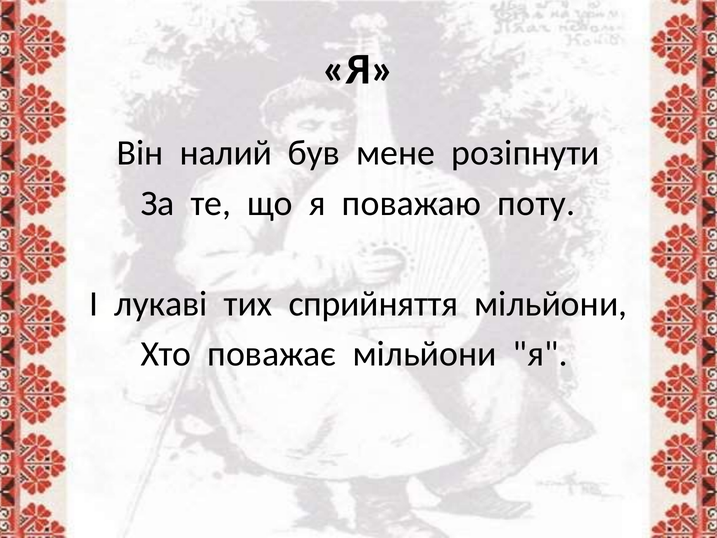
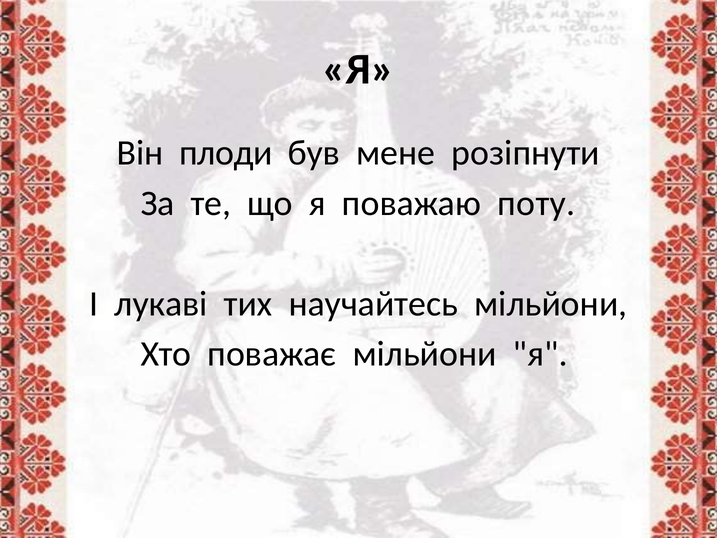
налий: налий -> плоди (226, 153)
сприйняття: сприйняття -> научайтесь (373, 304)
